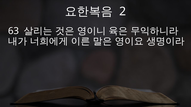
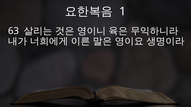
2: 2 -> 1 (123, 12)
